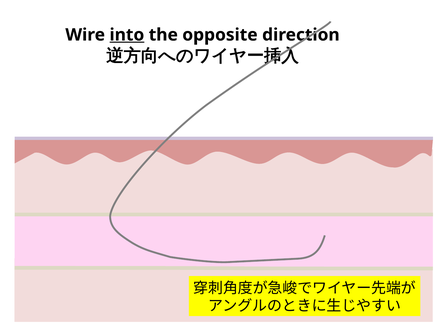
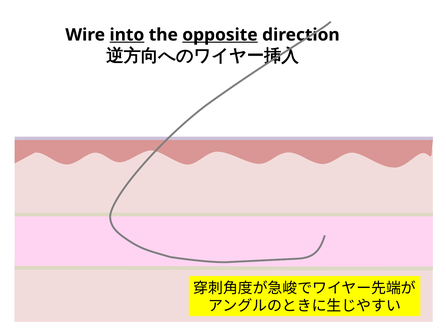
opposite underline: none -> present (220, 35)
